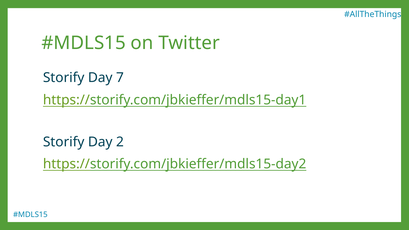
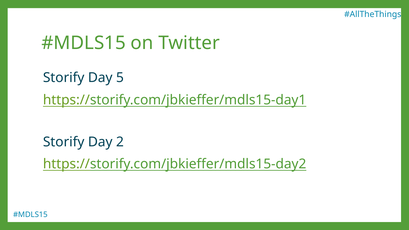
7: 7 -> 5 (120, 78)
